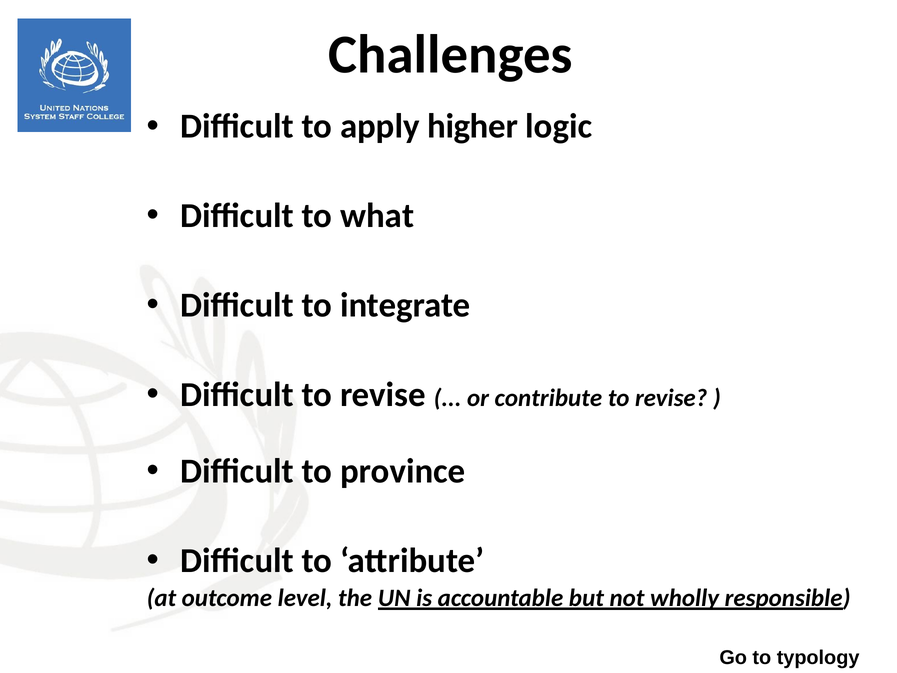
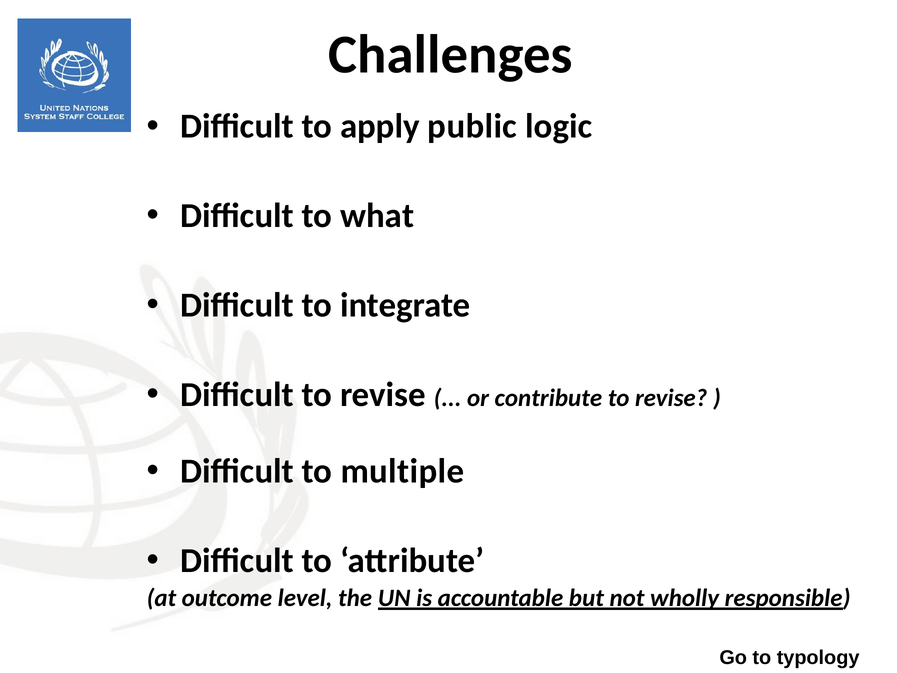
higher: higher -> public (472, 126)
province: province -> multiple (402, 471)
